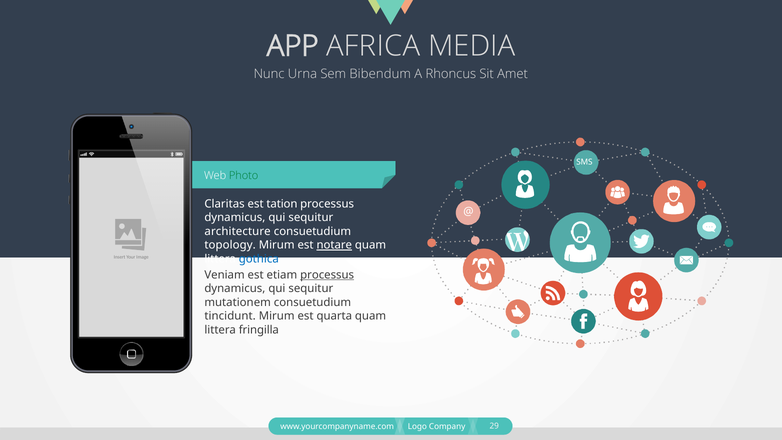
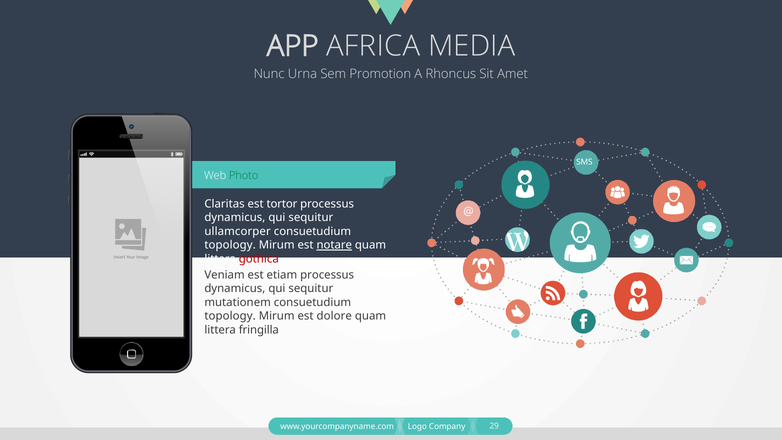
Bibendum: Bibendum -> Promotion (380, 74)
tation: tation -> tortor (282, 204)
architecture: architecture -> ullamcorper (238, 231)
gothica colour: blue -> red (259, 259)
processus underline: present -> none (327, 275)
tincidunt: tincidunt -> topology (230, 316)
quarta: quarta -> dolore (334, 316)
